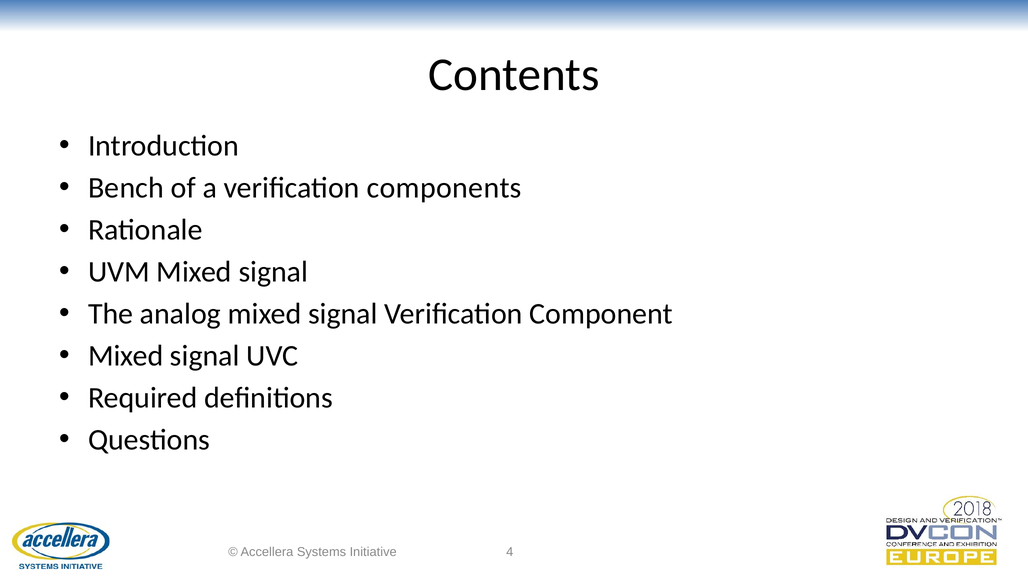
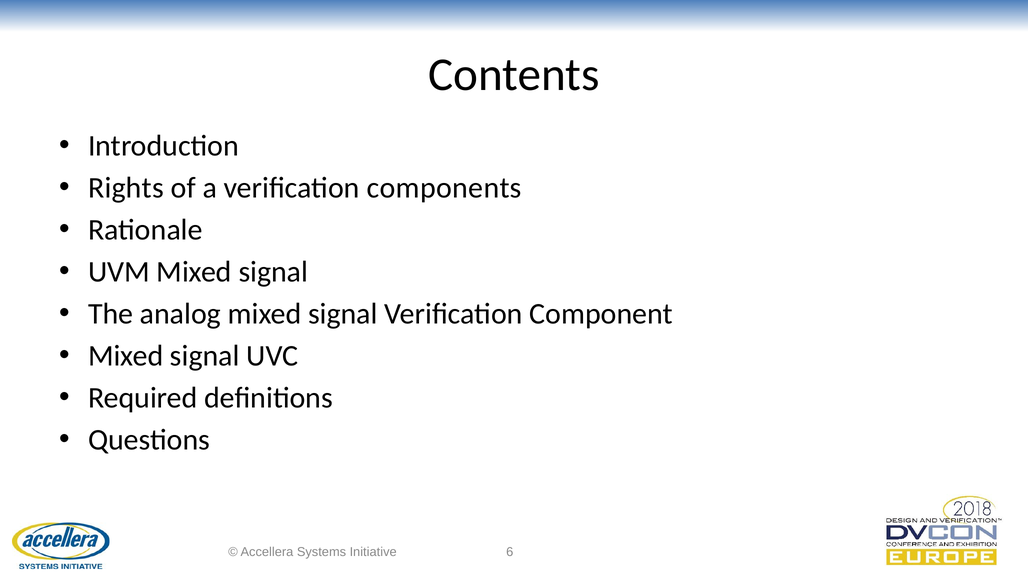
Bench: Bench -> Rights (126, 188)
4: 4 -> 6 (510, 552)
